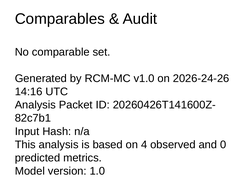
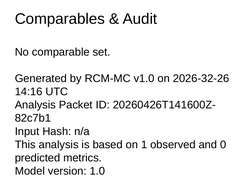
2026-24-26: 2026-24-26 -> 2026-32-26 (201, 78)
4: 4 -> 1 (144, 145)
